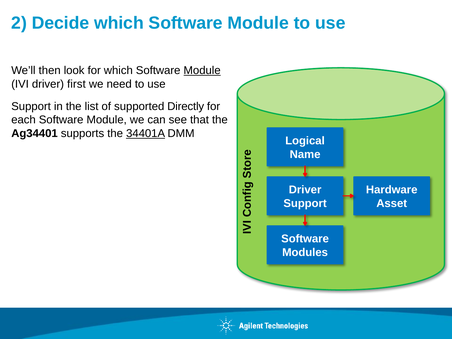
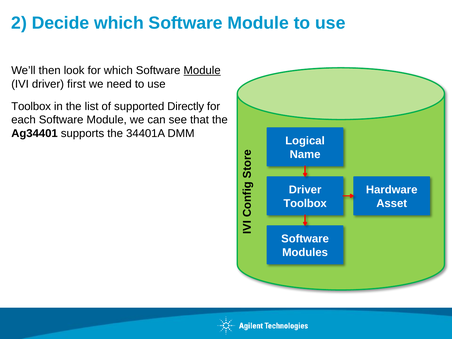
Support: Support -> Toolbox (31, 106)
34401A underline: present -> none (146, 133)
Support: Support -> Toolbox (305, 203)
